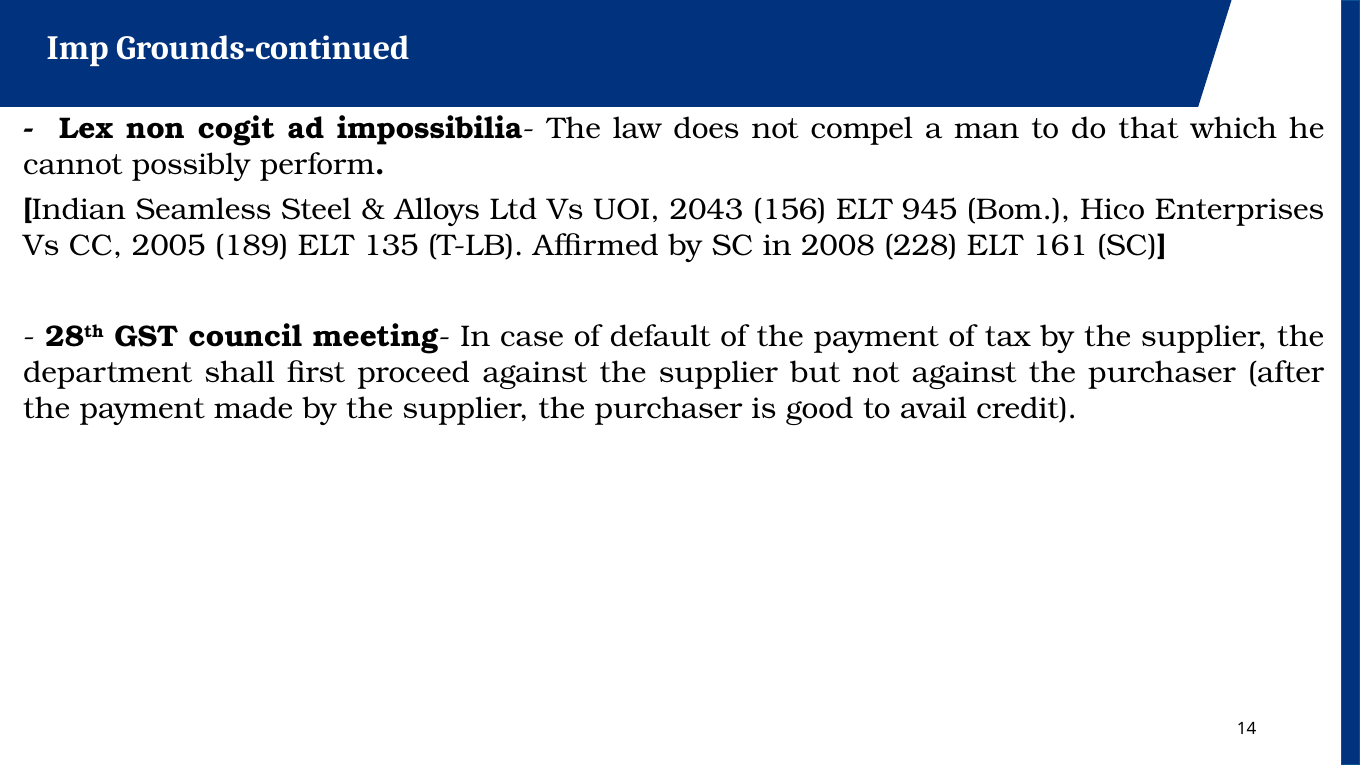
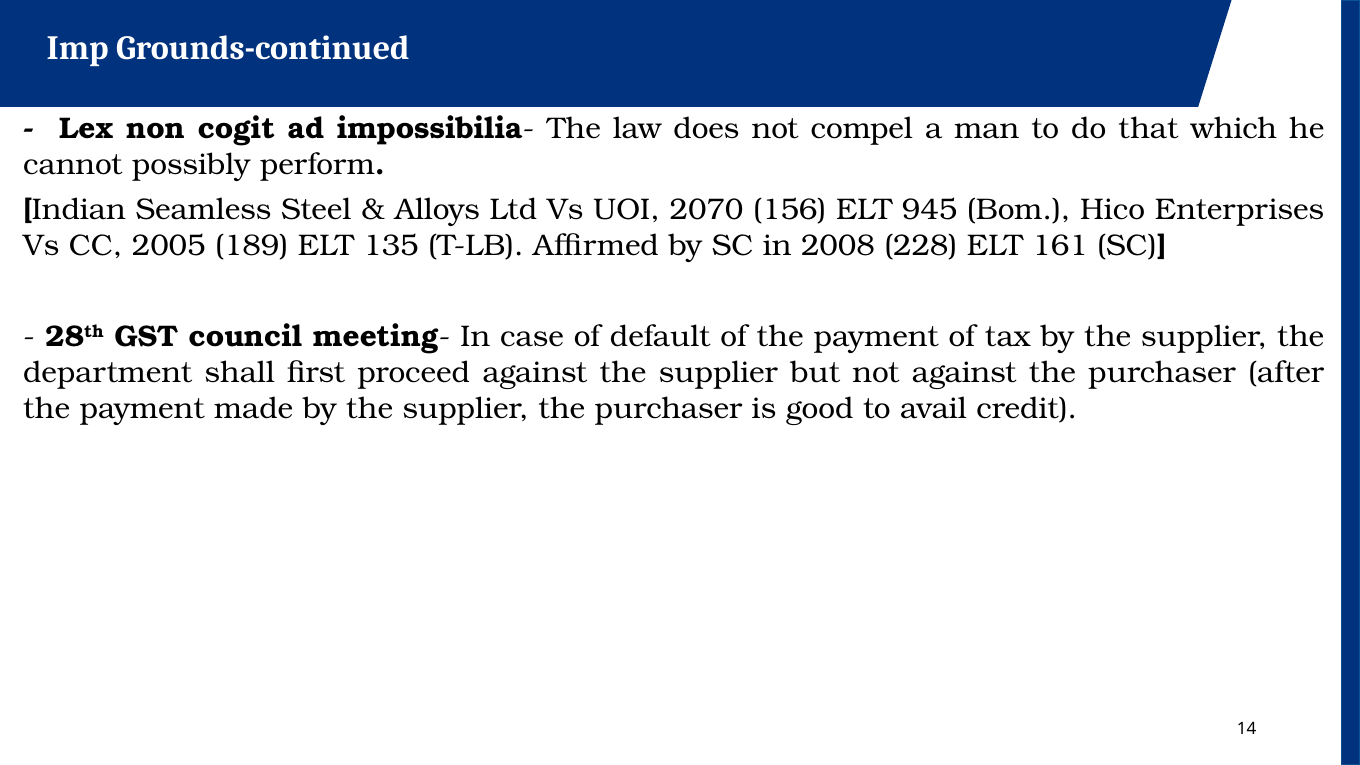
2043: 2043 -> 2070 (706, 210)
